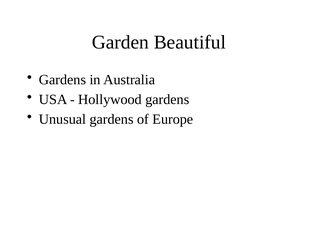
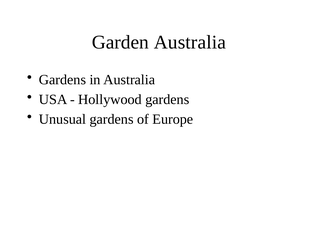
Garden Beautiful: Beautiful -> Australia (190, 42)
